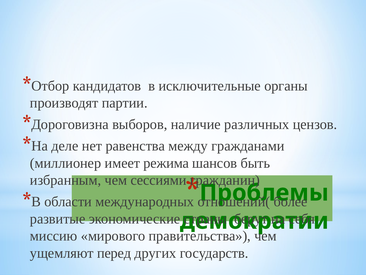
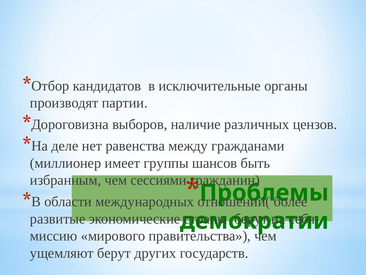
режима: режима -> группы (166, 163)
ущемляют перед: перед -> берут (114, 253)
